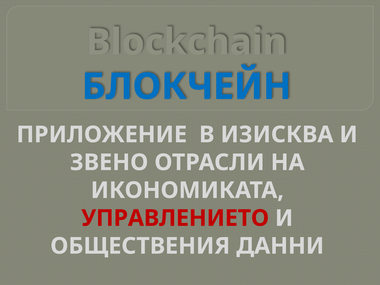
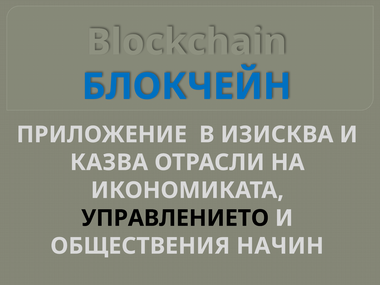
ЗВЕНО: ЗВЕНО -> КАЗВА (109, 162)
УПРАВЛЕНИЕТО colour: red -> black (175, 218)
ДАННИ: ДАННИ -> НАЧИН (280, 246)
